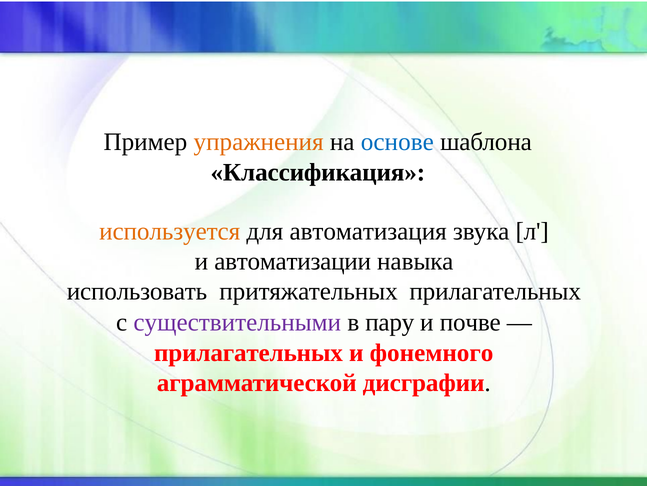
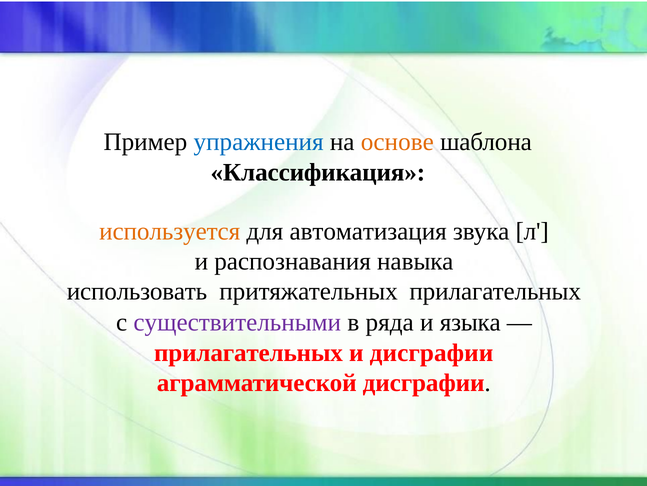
упражнения colour: orange -> blue (259, 142)
основе colour: blue -> orange (397, 142)
автоматизации: автоматизации -> распознавания (293, 261)
пару: пару -> ряда (390, 322)
почве: почве -> языка (470, 322)
и фонемного: фонемного -> дисграфии (432, 352)
